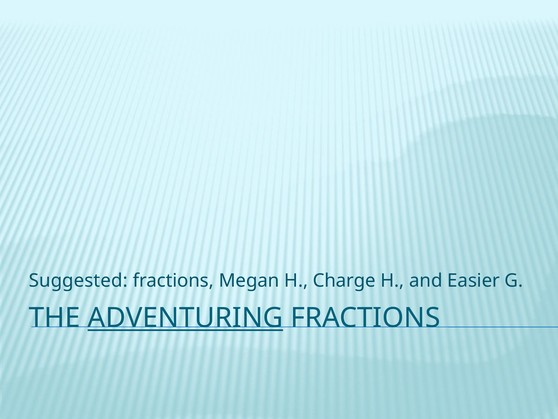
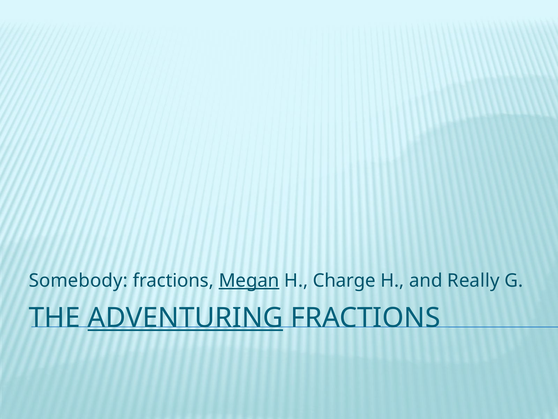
Suggested: Suggested -> Somebody (78, 280)
Megan underline: none -> present (249, 280)
Easier: Easier -> Really (473, 280)
